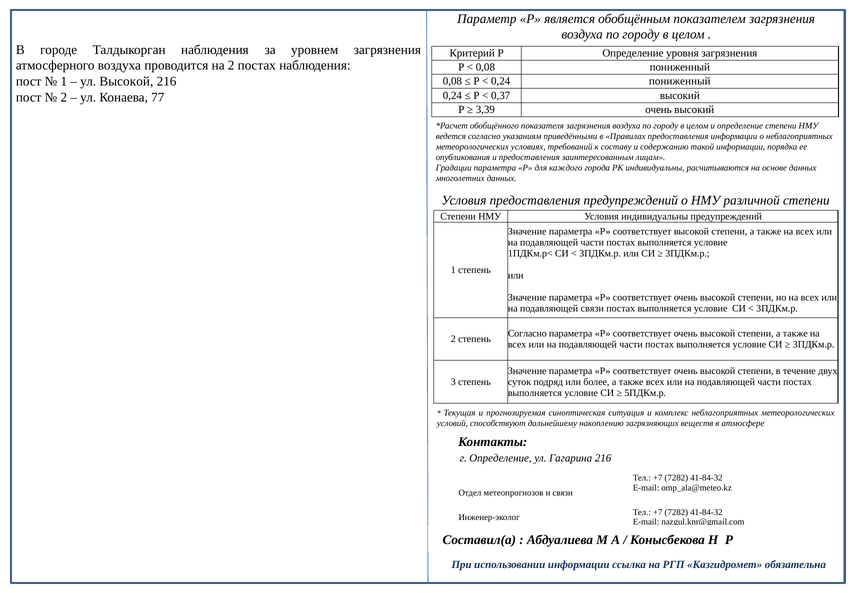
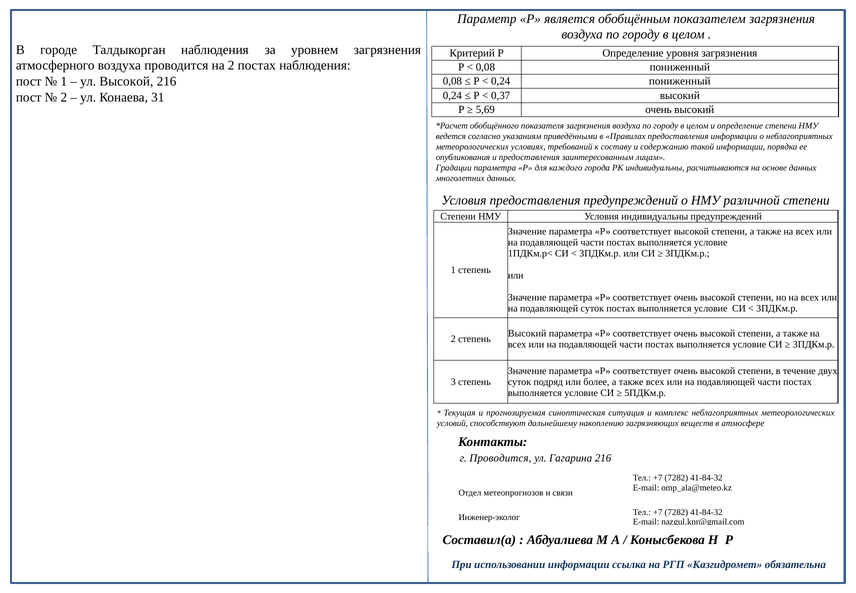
77: 77 -> 31 (158, 97)
3,39: 3,39 -> 5,69 (485, 109)
подавляющей связи: связи -> суток (592, 308)
Согласно: Согласно -> Высокий (527, 333)
г Определение: Определение -> Проводится (500, 458)
